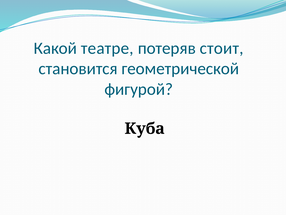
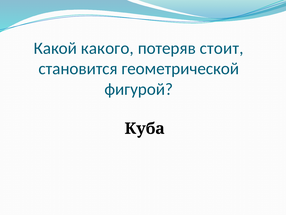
театре: театре -> какого (107, 48)
